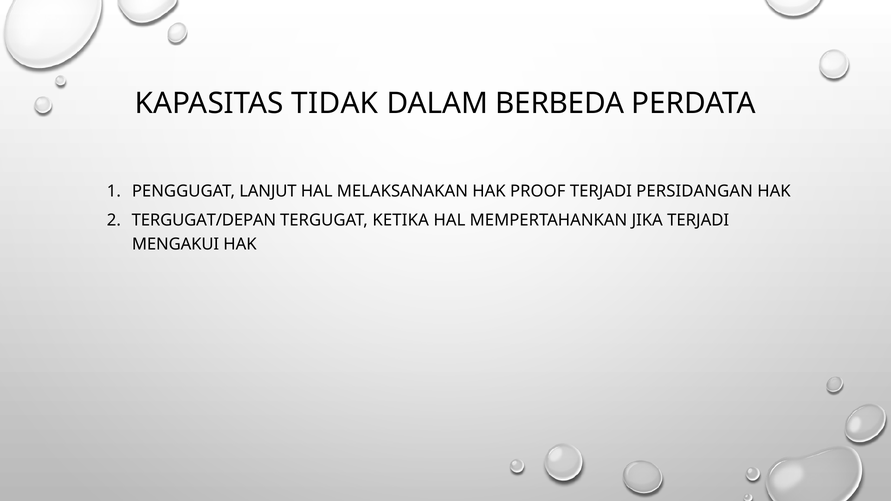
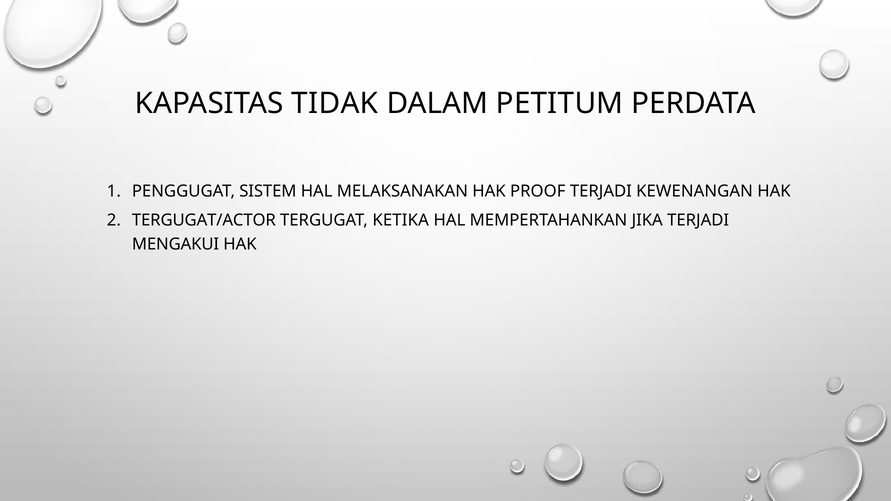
BERBEDA: BERBEDA -> PETITUM (560, 103)
LANJUT: LANJUT -> SISTEM (268, 192)
PERSIDANGAN: PERSIDANGAN -> KEWENANGAN (695, 192)
TERGUGAT/DEPAN: TERGUGAT/DEPAN -> TERGUGAT/ACTOR (204, 220)
